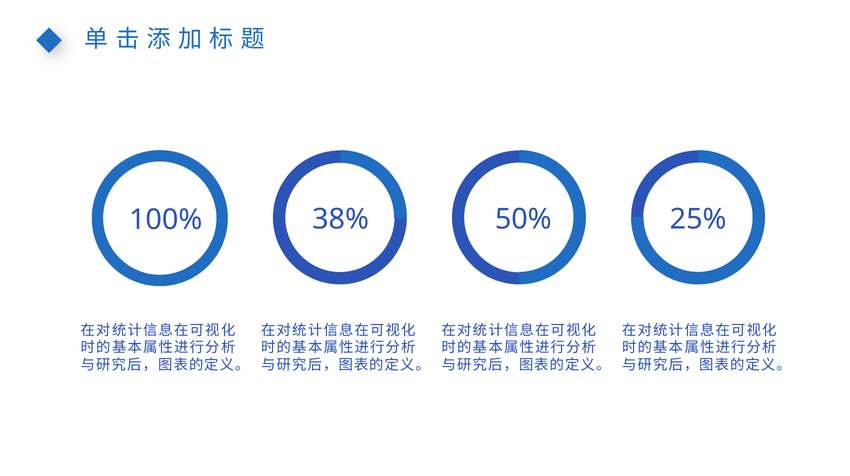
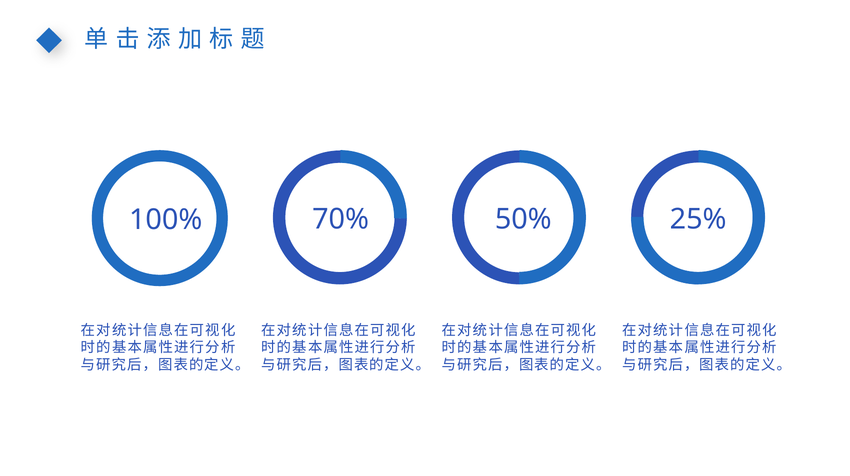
38%: 38% -> 70% (341, 219)
